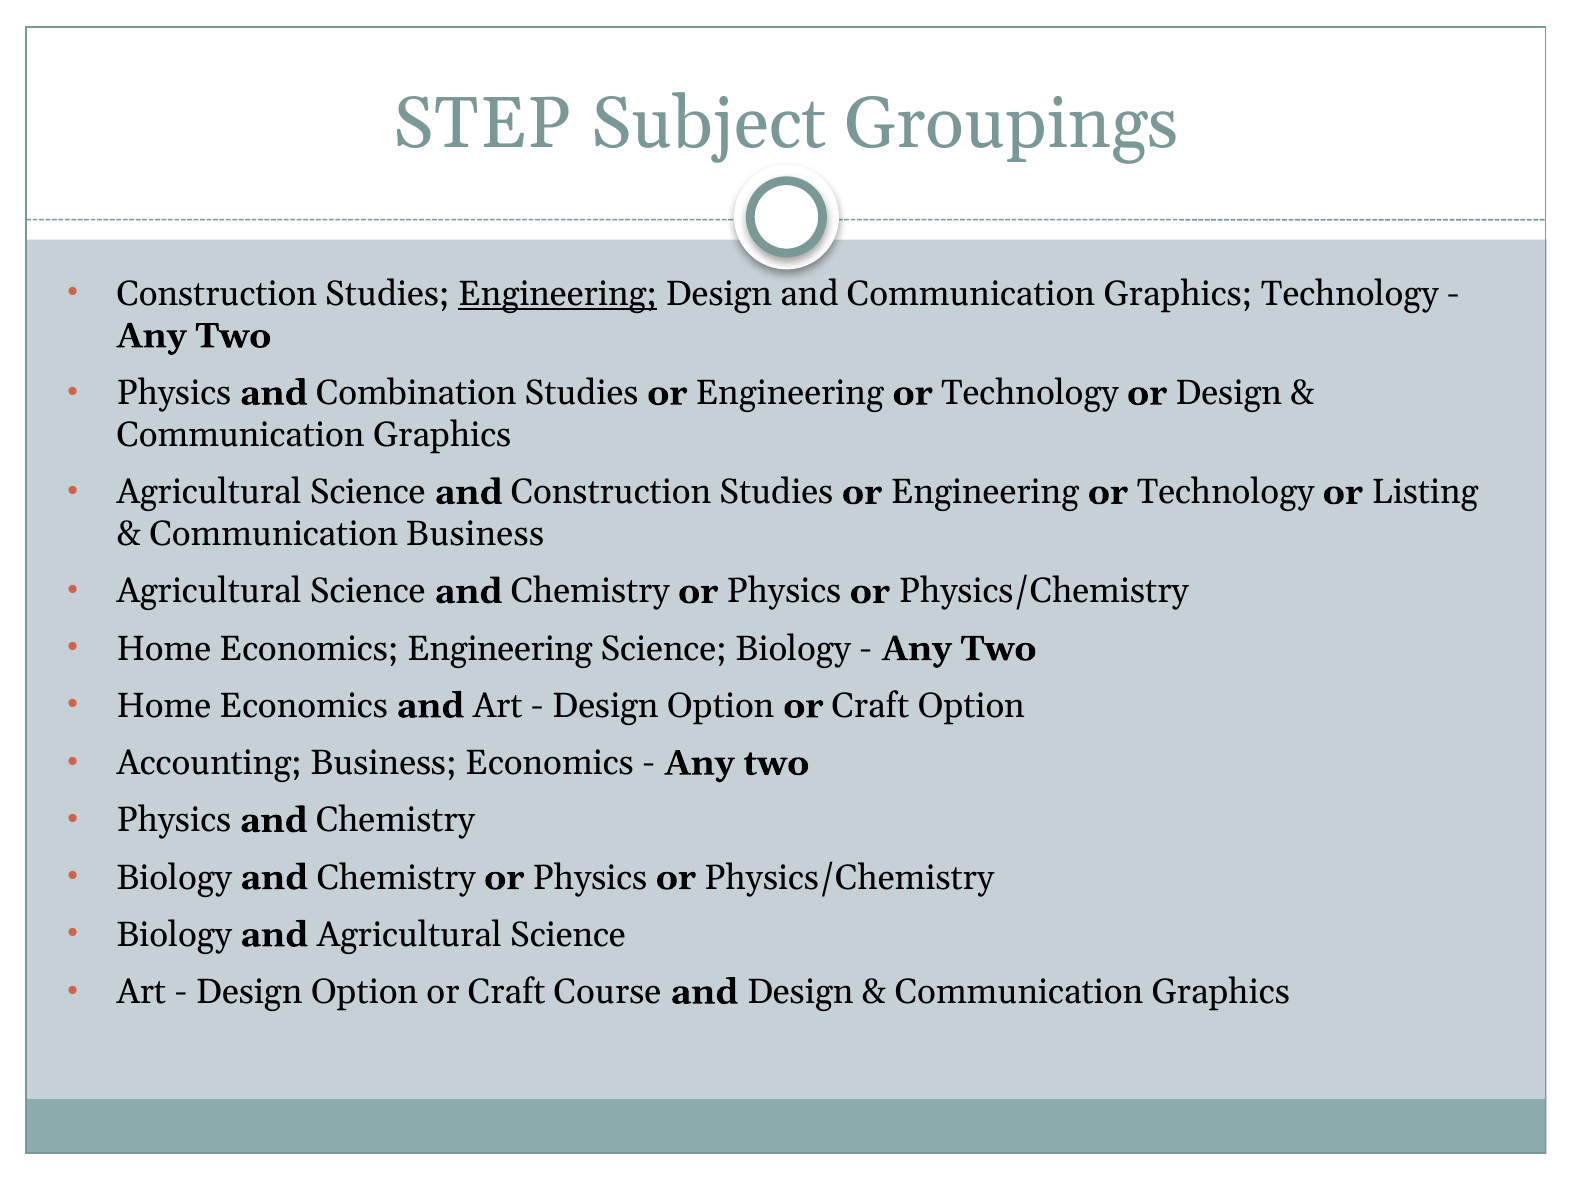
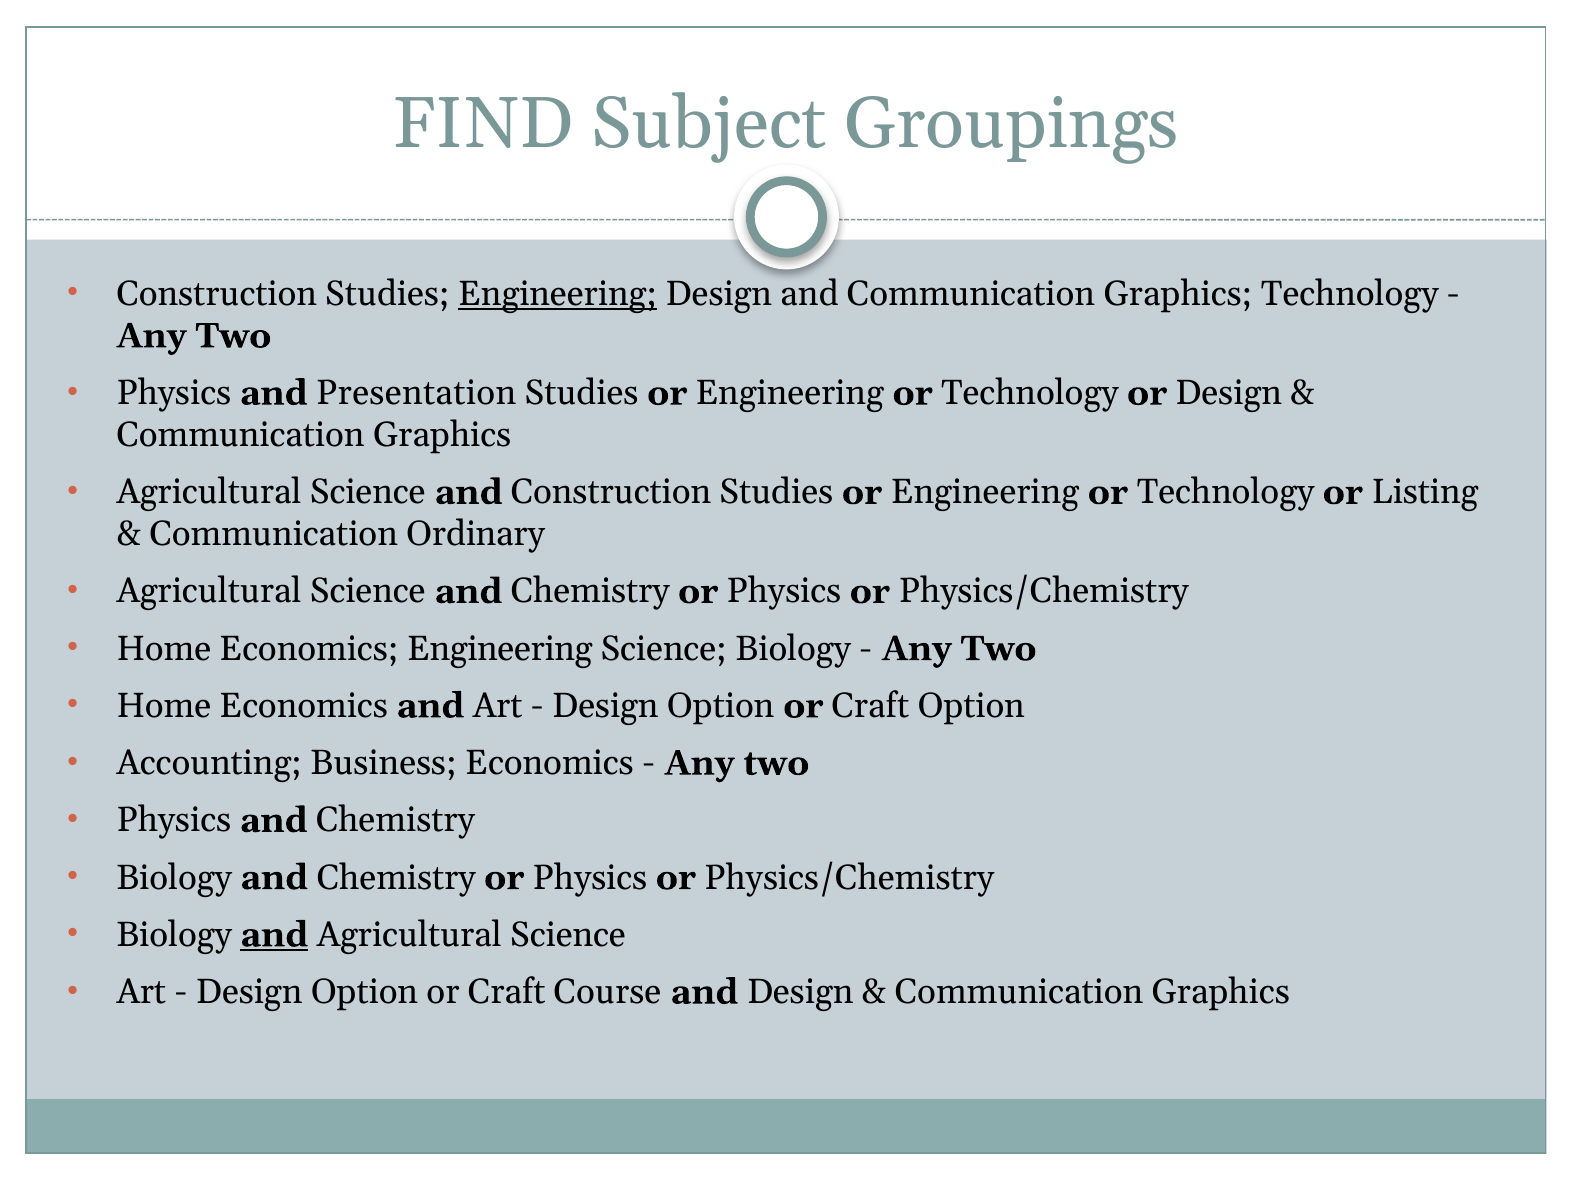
STEP: STEP -> FIND (483, 124)
Combination: Combination -> Presentation (416, 393)
Communication Business: Business -> Ordinary (475, 534)
and underline: none -> present (274, 935)
